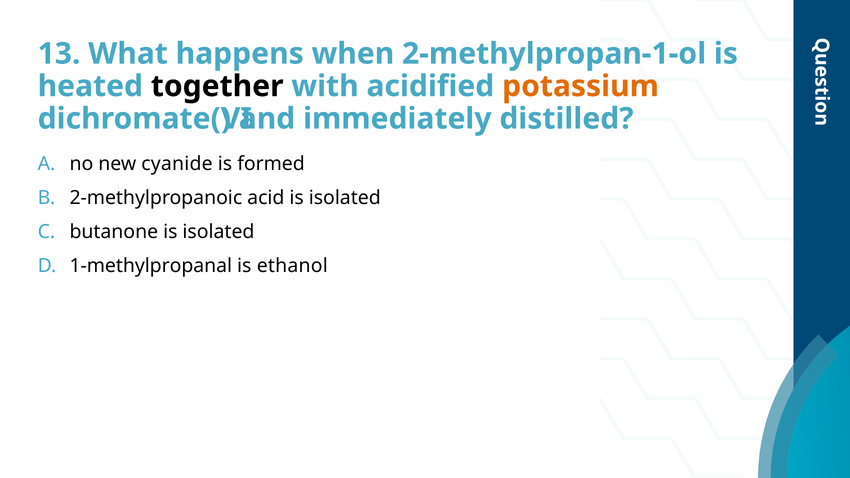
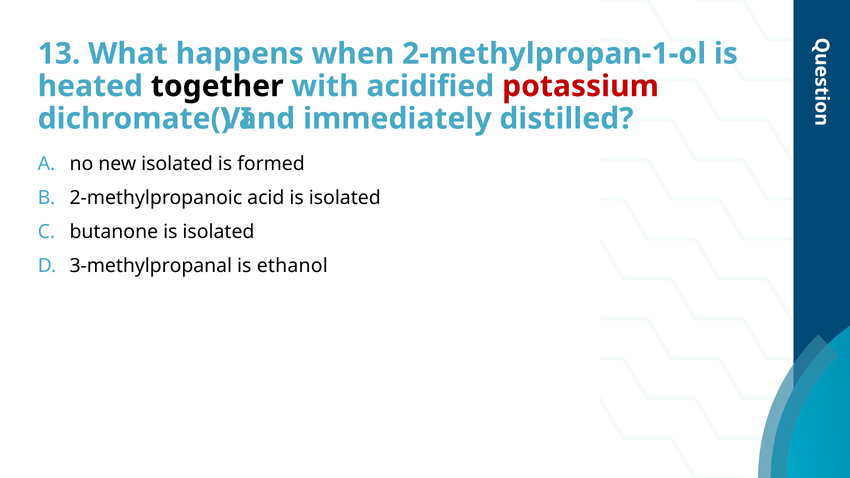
potassium colour: orange -> red (581, 86)
new cyanide: cyanide -> isolated (177, 164)
1-methylpropanal: 1-methylpropanal -> 3-methylpropanal (151, 266)
